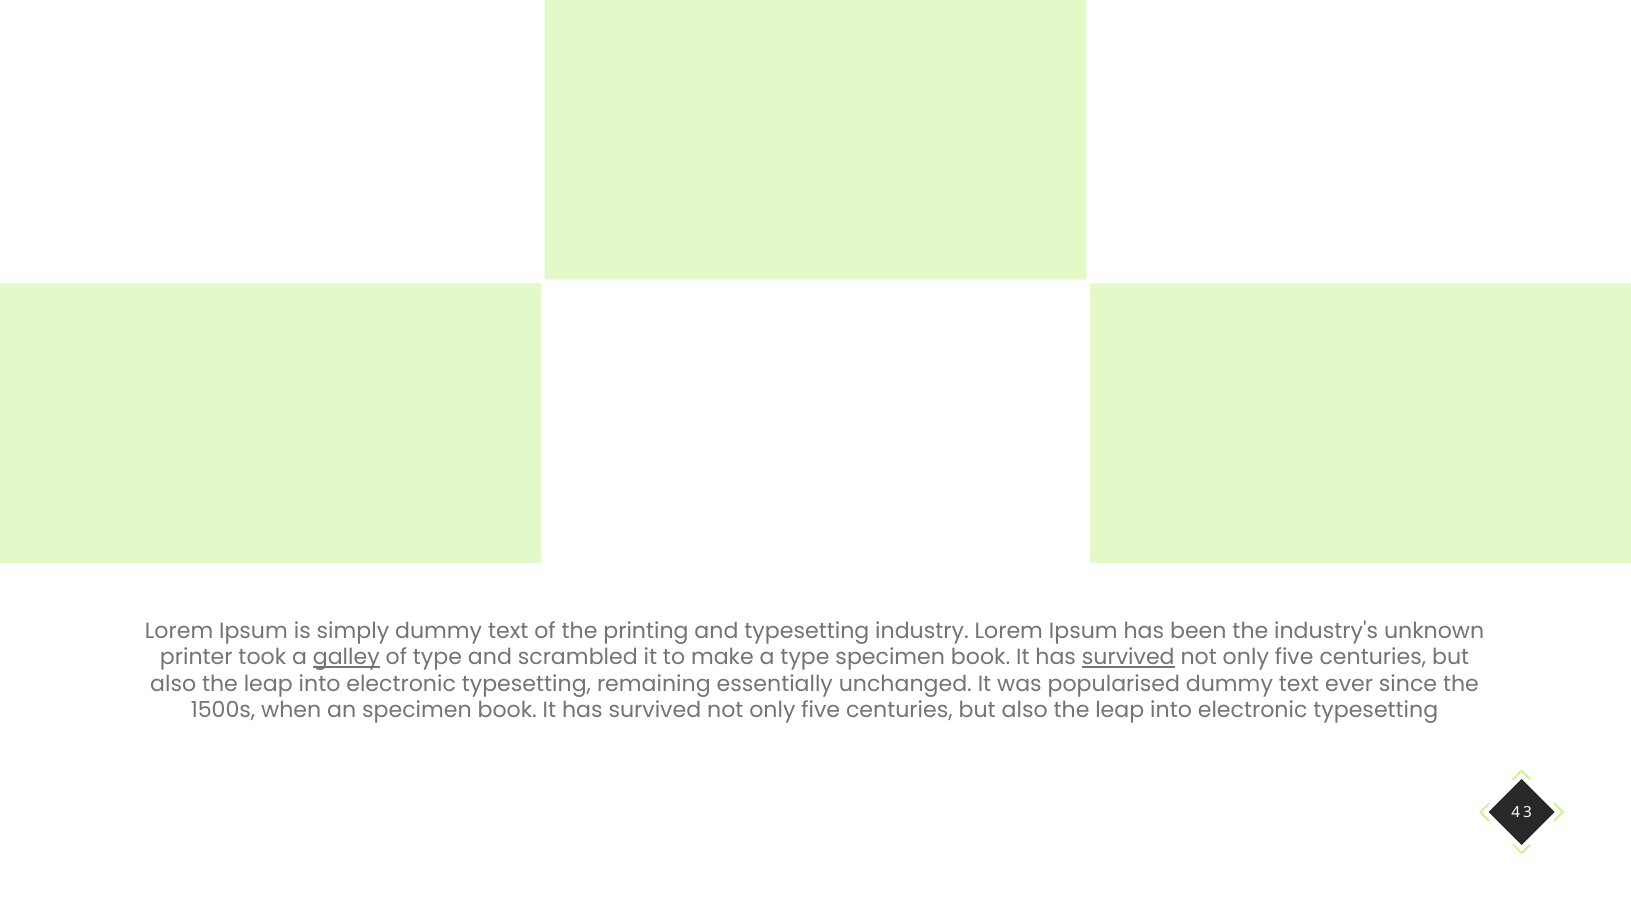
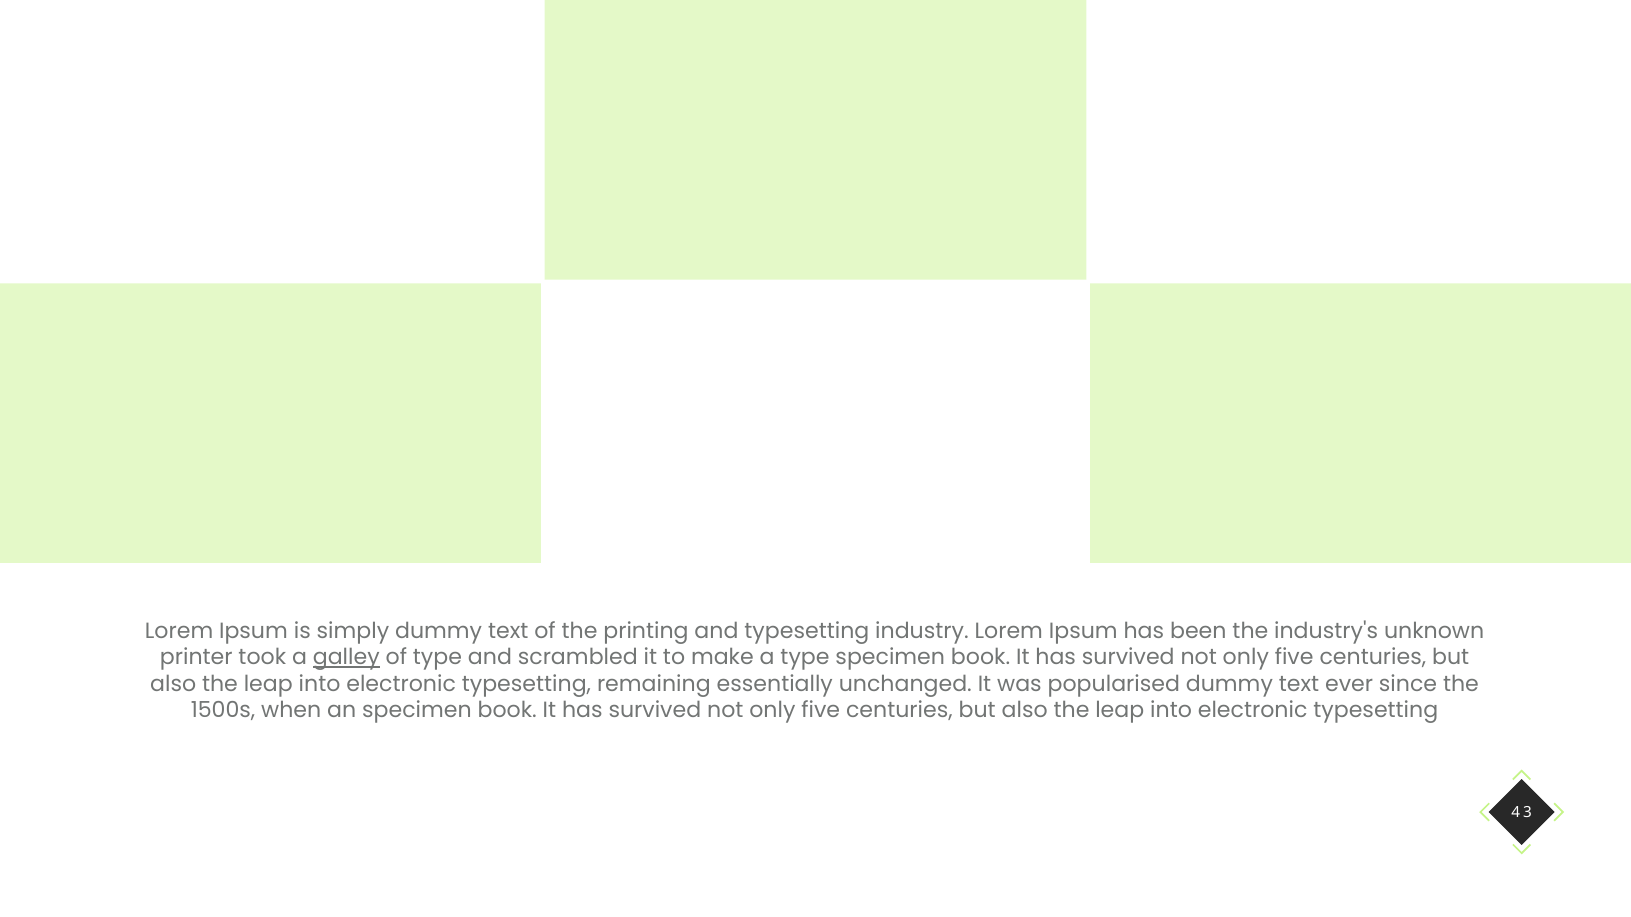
survived underline: present -> none (1128, 658)
